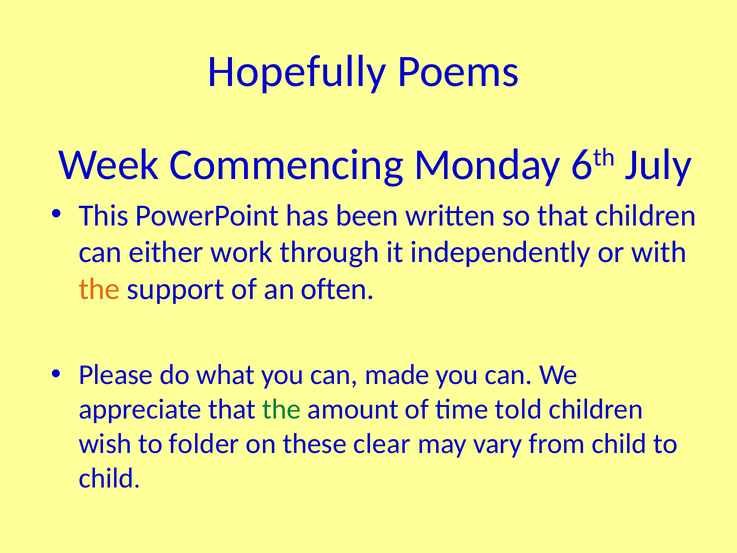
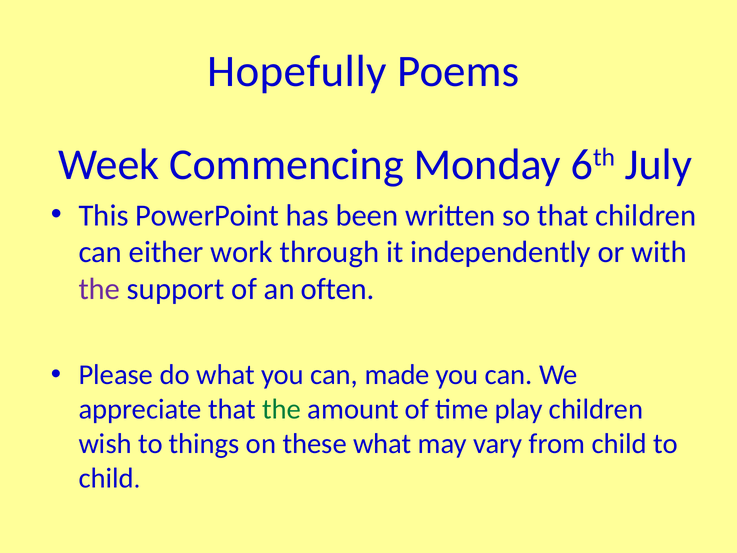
the colour: orange -> purple (99, 289)
told: told -> play (519, 409)
folder: folder -> things (204, 444)
these clear: clear -> what (382, 444)
